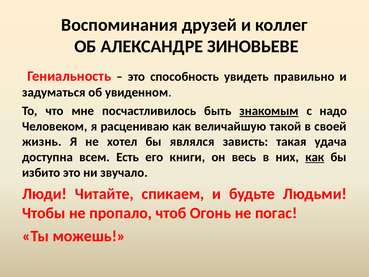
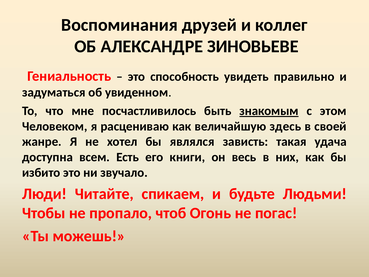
надо: надо -> этом (333, 111)
такой: такой -> здесь (285, 126)
жизнь: жизнь -> жанре (42, 142)
как underline: present -> none (315, 157)
